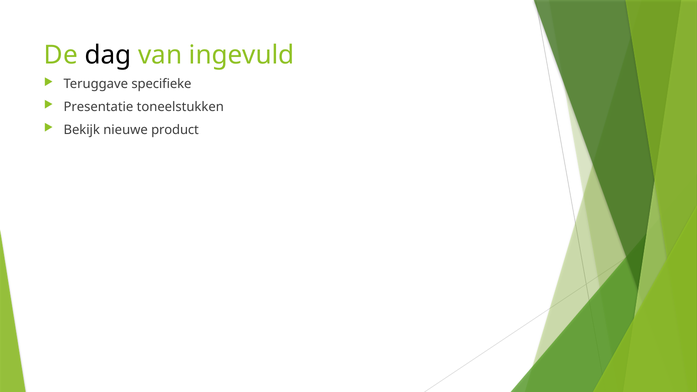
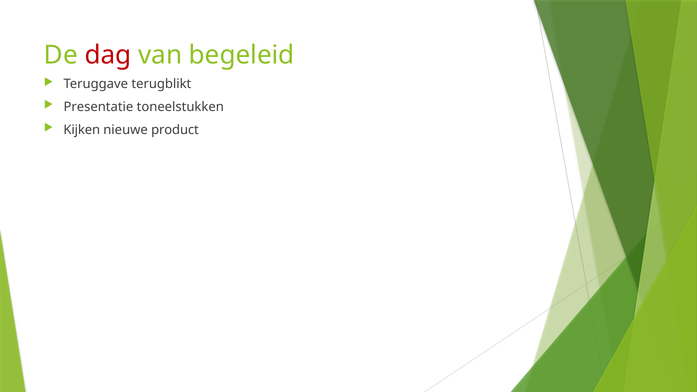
dag colour: black -> red (108, 55)
ingevuld: ingevuld -> begeleid (242, 55)
specifieke: specifieke -> terugblikt (161, 84)
Bekijk: Bekijk -> Kijken (82, 130)
